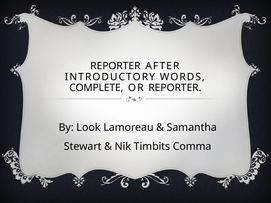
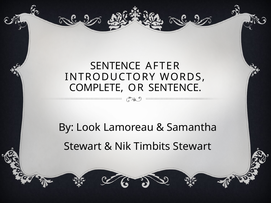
REPORTER: REPORTER -> SENTENCE (115, 66)
OR REPORTER: REPORTER -> SENTENCE (175, 88)
Timbits Comma: Comma -> Stewart (192, 147)
